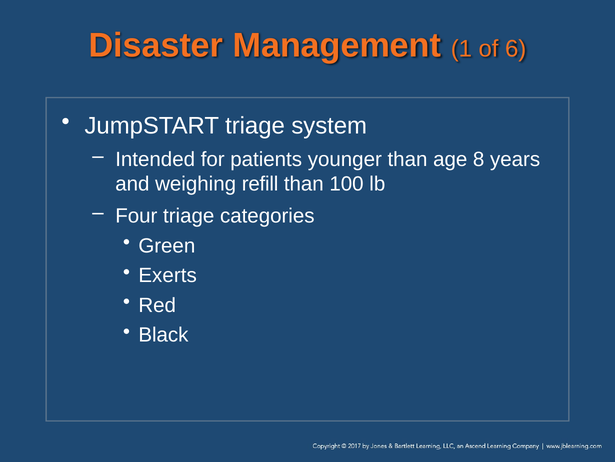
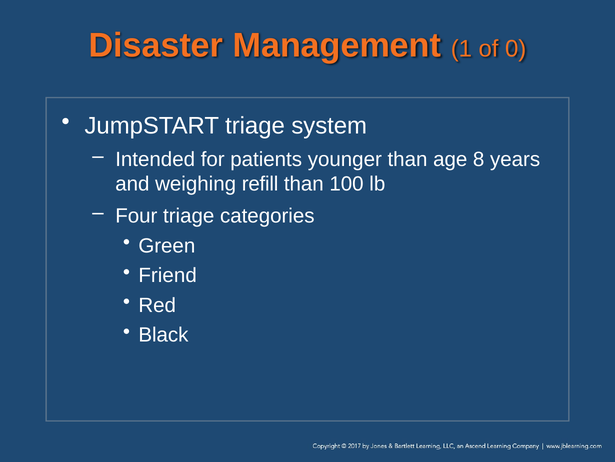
6: 6 -> 0 (516, 49)
Exerts: Exerts -> Friend (168, 275)
